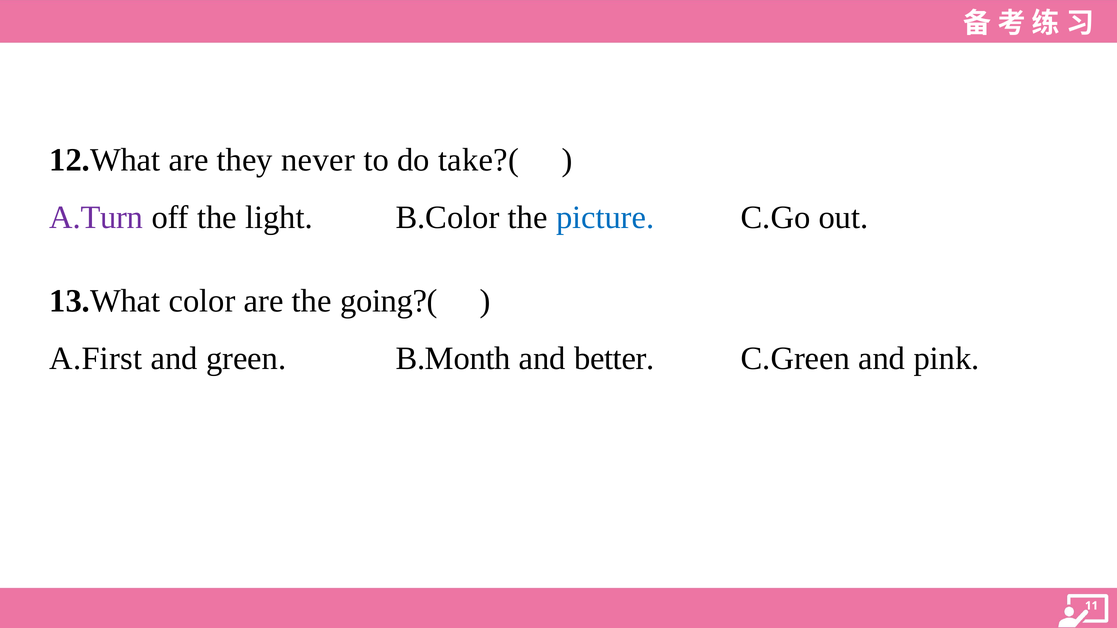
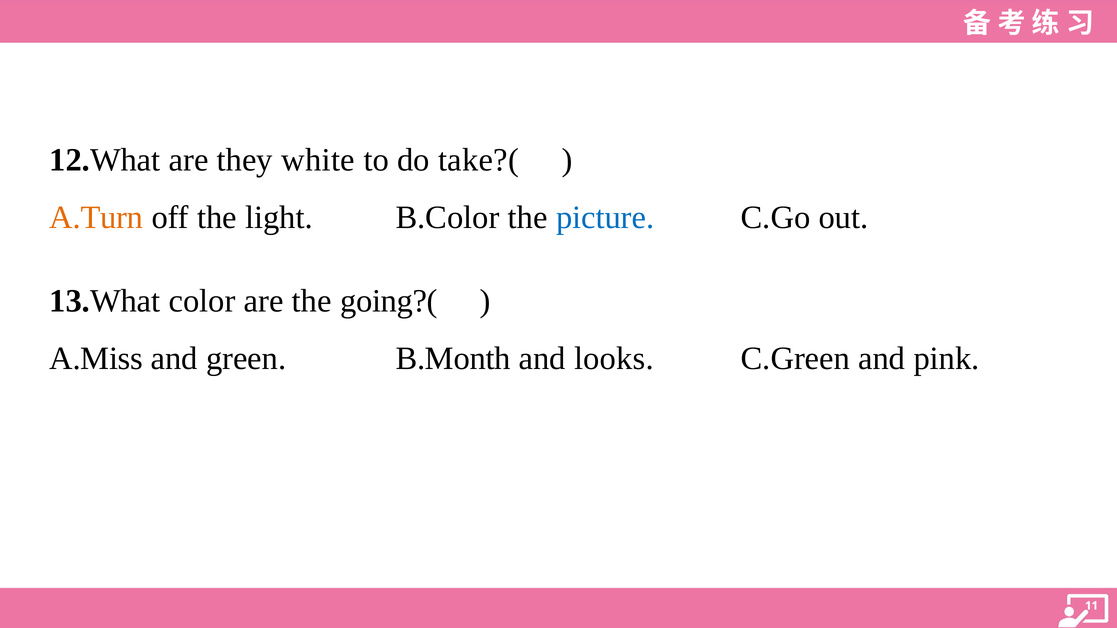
never: never -> white (318, 160)
A.Turn colour: purple -> orange (96, 218)
A.First: A.First -> A.Miss (96, 359)
better: better -> looks (614, 359)
